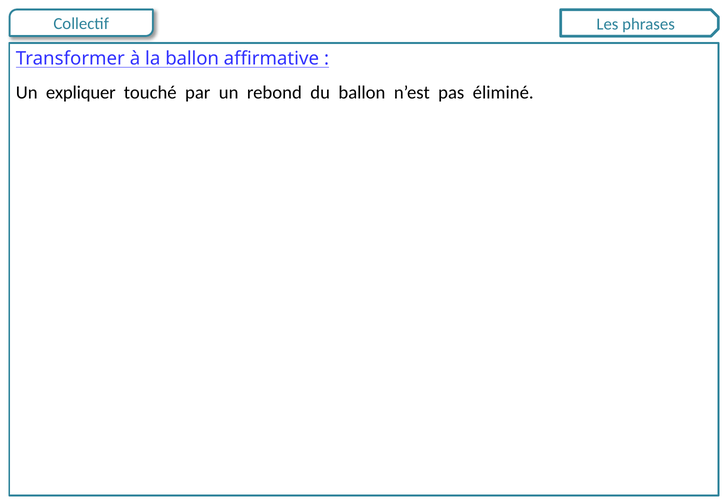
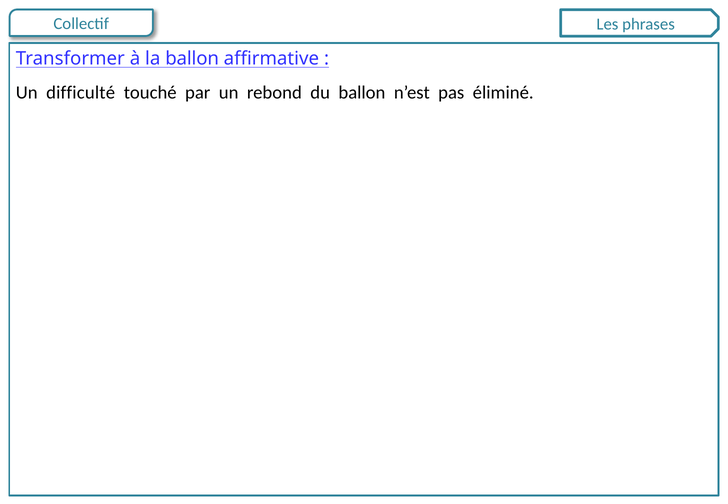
expliquer: expliquer -> difficulté (81, 92)
